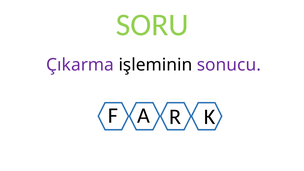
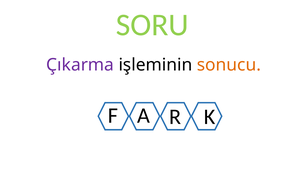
sonucu colour: purple -> orange (229, 65)
